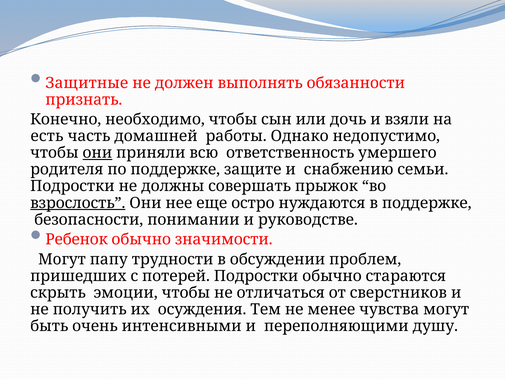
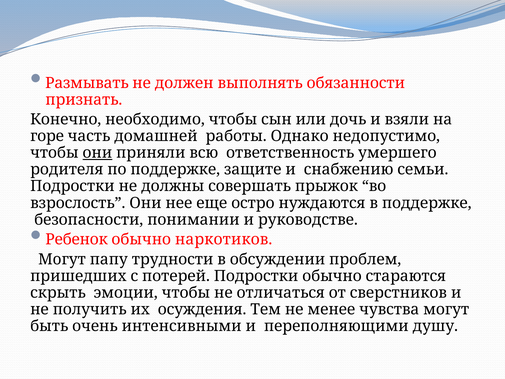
Защитные: Защитные -> Размывать (87, 83)
есть: есть -> горе (47, 136)
взрослость underline: present -> none (78, 203)
значимости: значимости -> наркотиков (224, 239)
